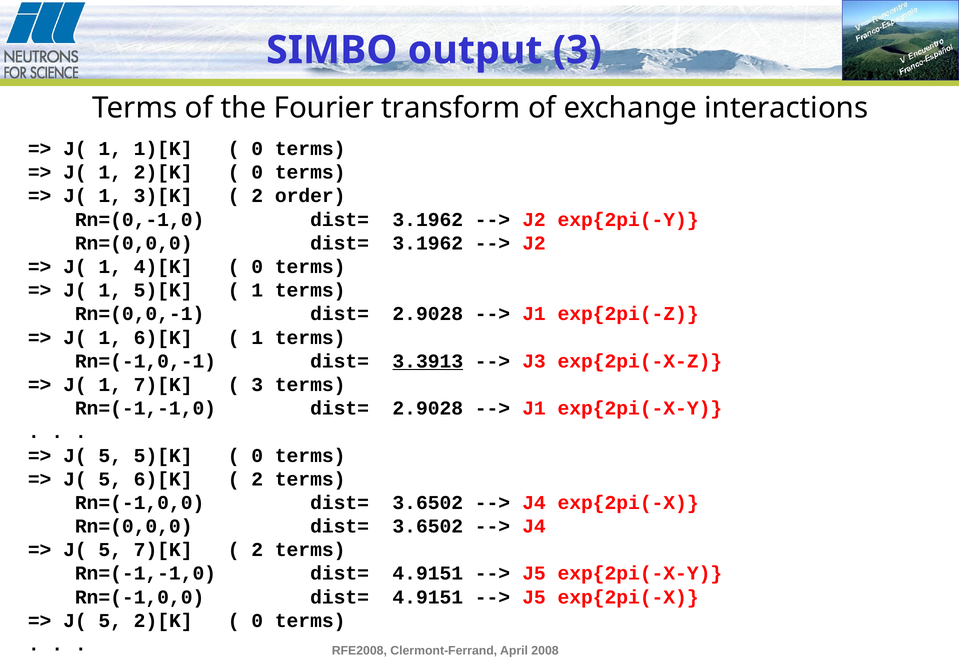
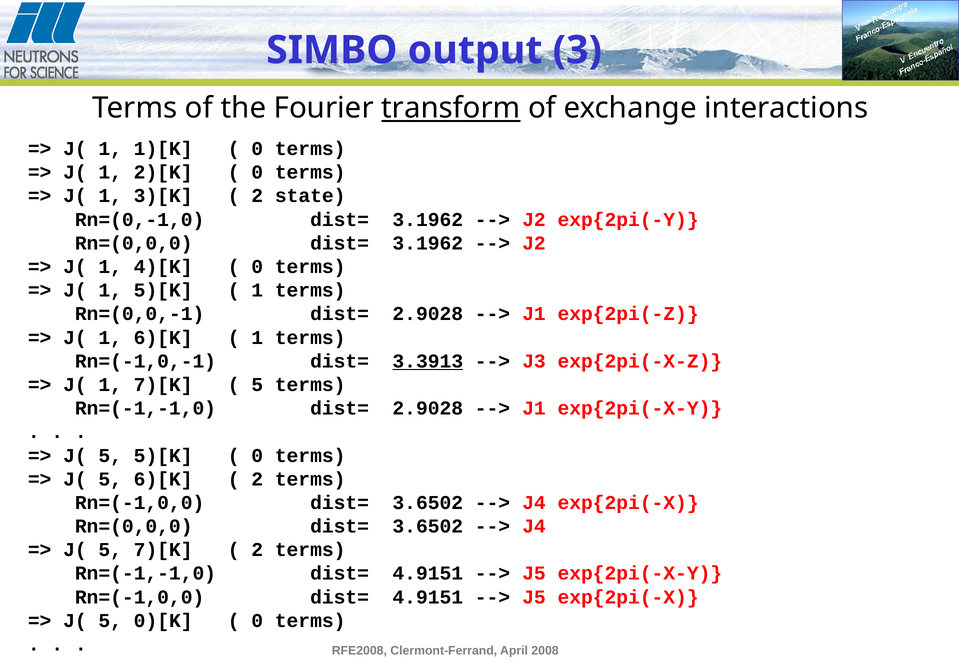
transform underline: none -> present (451, 108)
order: order -> state (310, 196)
3: 3 -> 5 (257, 385)
5 2)[K: 2)[K -> 0)[K (163, 621)
